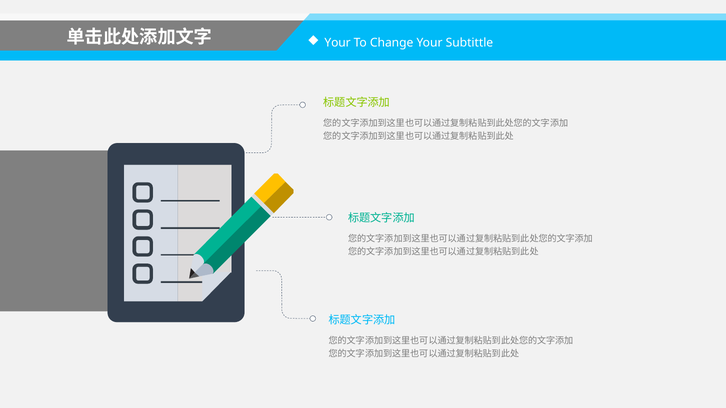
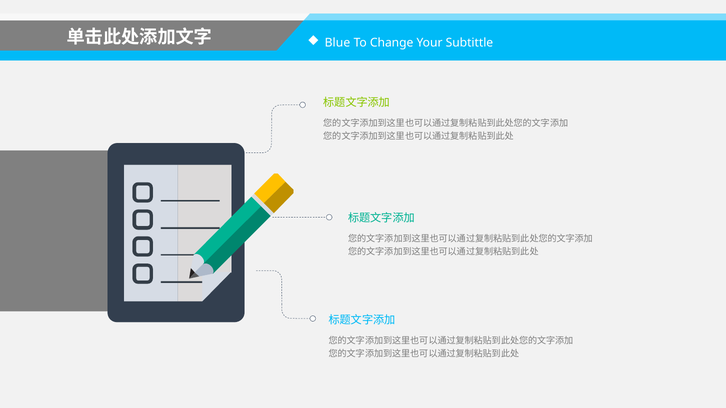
Your: Your -> Blue (337, 43)
